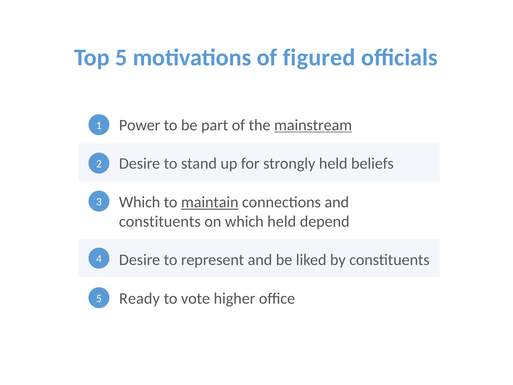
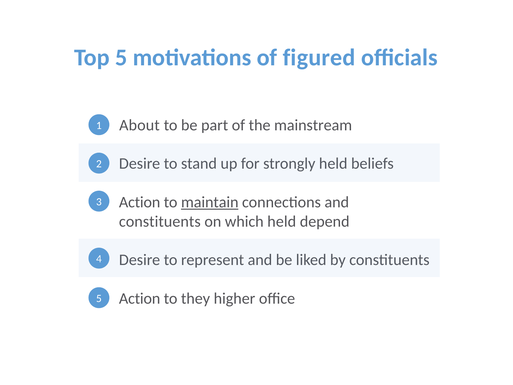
Power: Power -> About (139, 125)
mainstream underline: present -> none (313, 125)
Which: Which -> Action (140, 202)
Ready: Ready -> Action (140, 298)
vote: vote -> they (196, 298)
